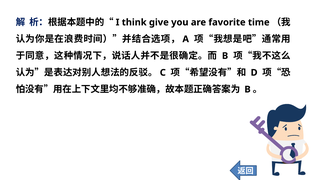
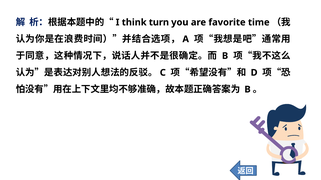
give: give -> turn (159, 22)
